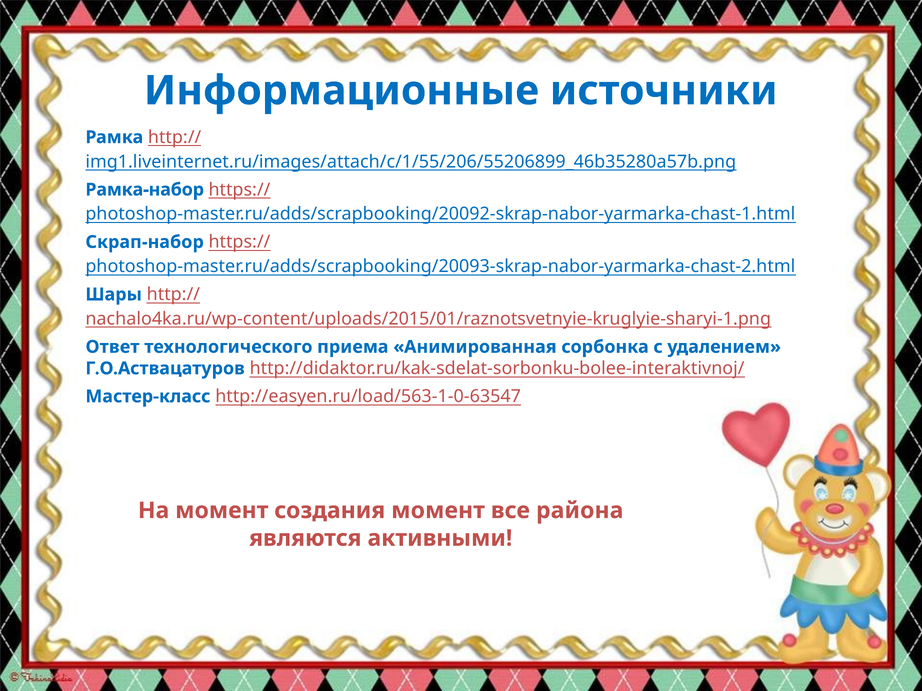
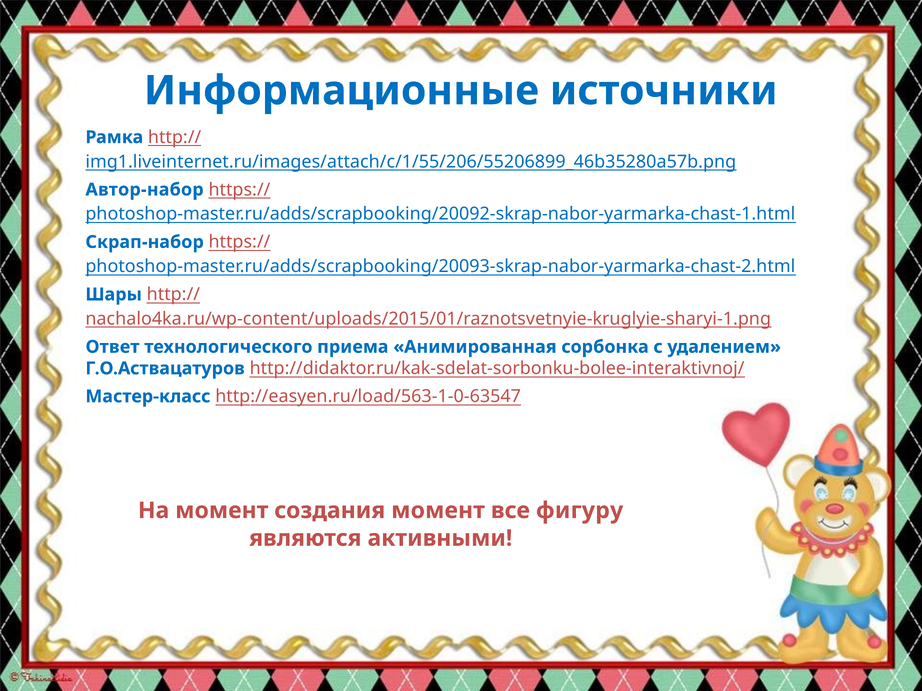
Рамка-набор: Рамка-набор -> Автор-набор (145, 190)
района: района -> фигуру (580, 511)
